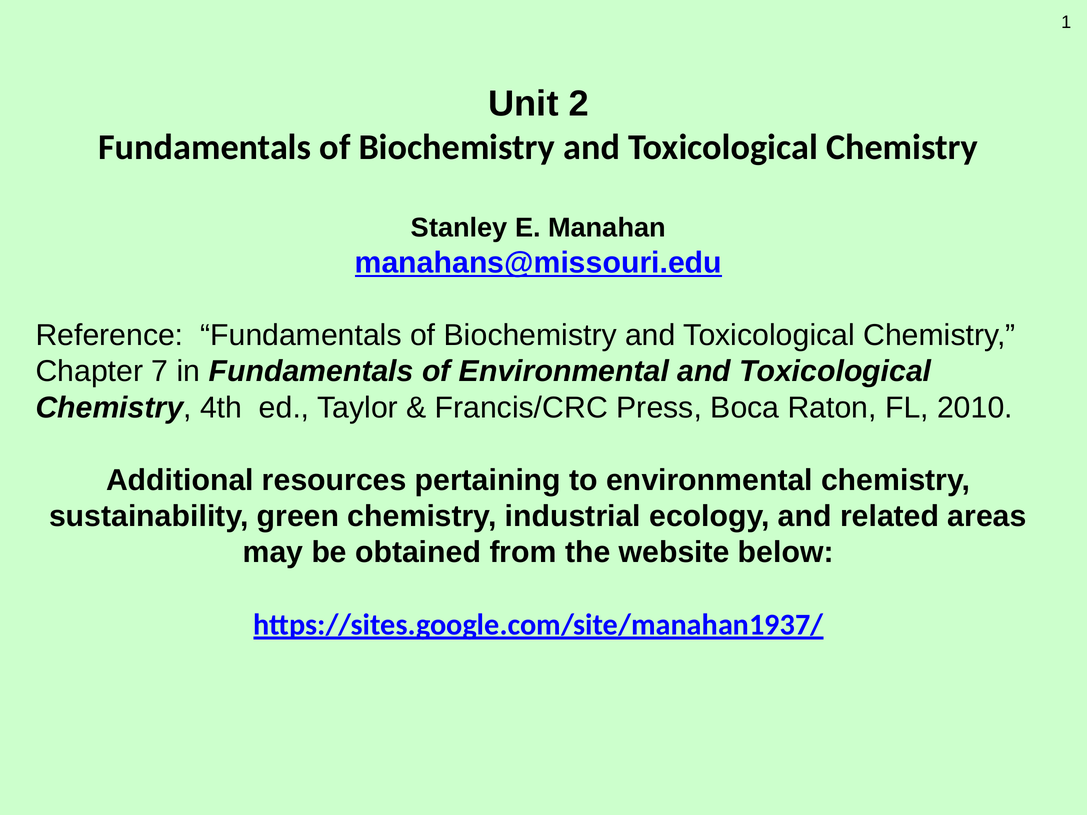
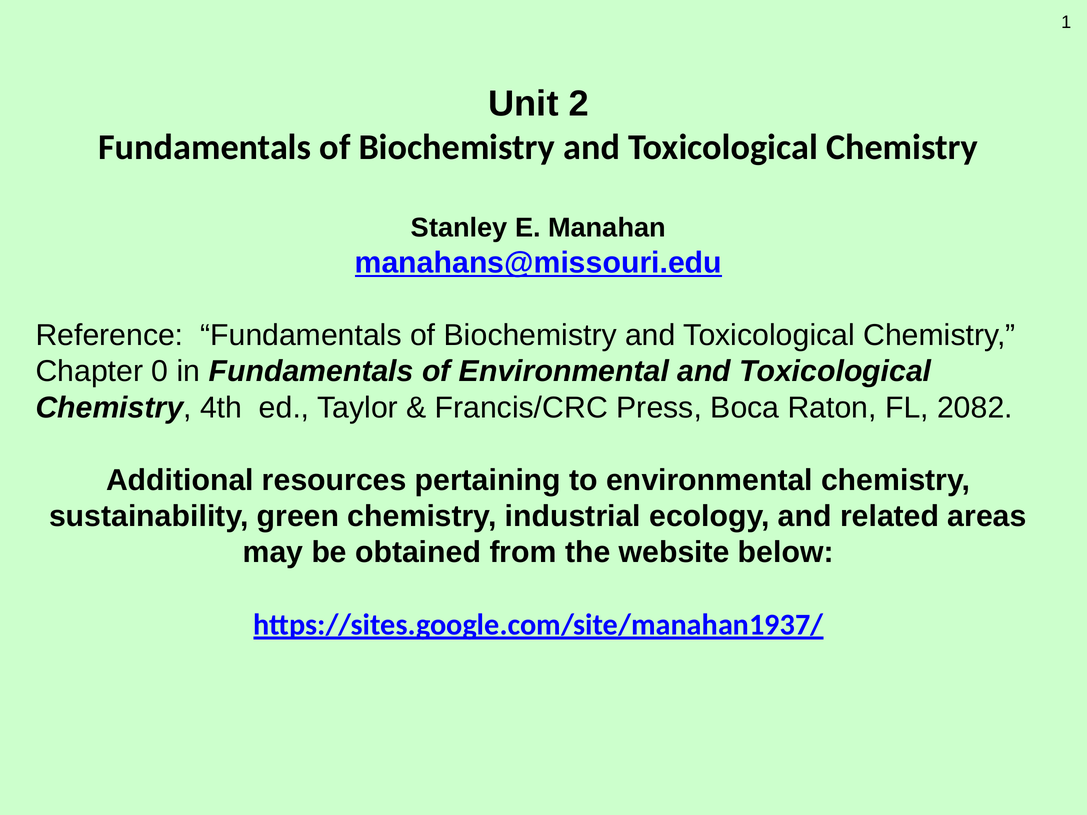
7: 7 -> 0 (160, 371)
2010: 2010 -> 2082 (975, 408)
